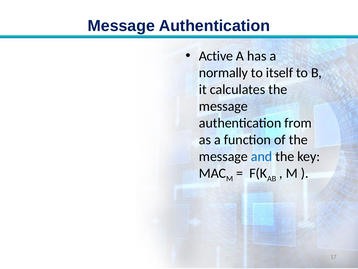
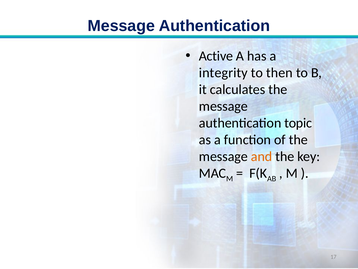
normally: normally -> integrity (223, 73)
itself: itself -> then (279, 73)
from: from -> topic (298, 123)
and colour: blue -> orange (262, 156)
